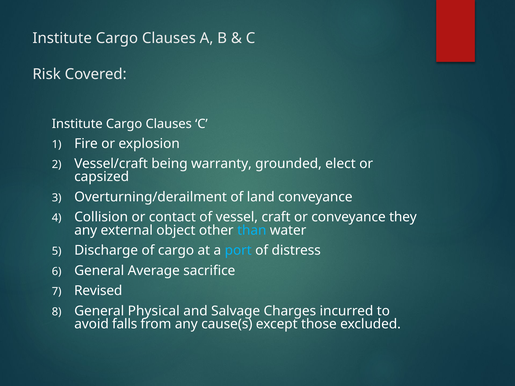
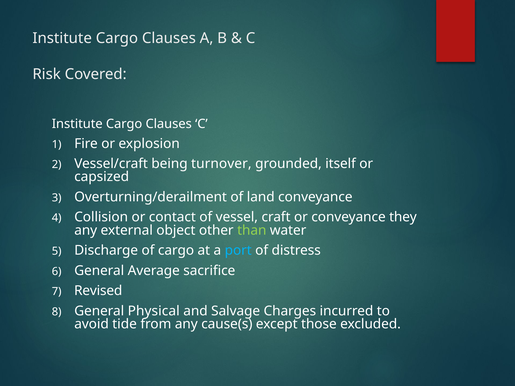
warranty: warranty -> turnover (221, 164)
elect: elect -> itself (341, 164)
than colour: light blue -> light green (252, 230)
falls: falls -> tide (125, 324)
